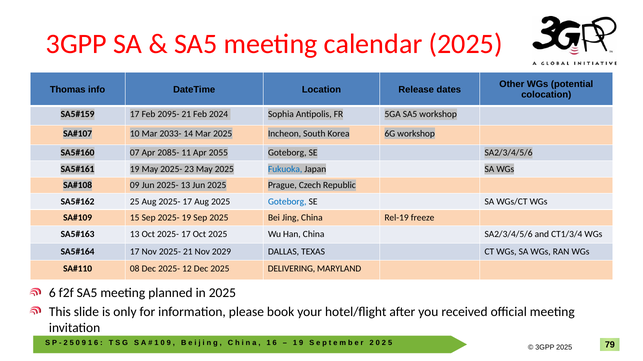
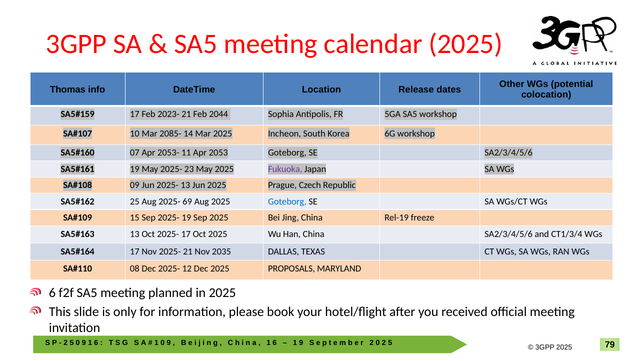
2095-: 2095- -> 2023- (168, 114)
2024: 2024 -> 2044 (219, 114)
2033-: 2033- -> 2085- (170, 134)
2085-: 2085- -> 2053- (168, 153)
2055: 2055 -> 2053 (218, 153)
Fukuoka colour: blue -> purple (285, 169)
Aug 2025- 17: 17 -> 69 (187, 202)
2029: 2029 -> 2035 (222, 252)
DELIVERING: DELIVERING -> PROPOSALS (291, 269)
